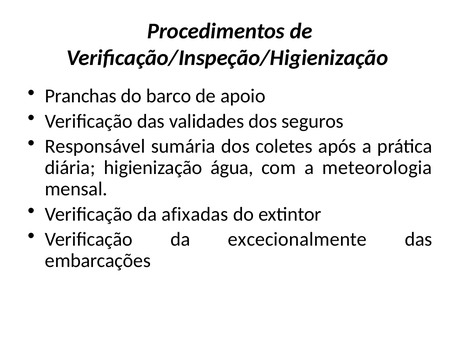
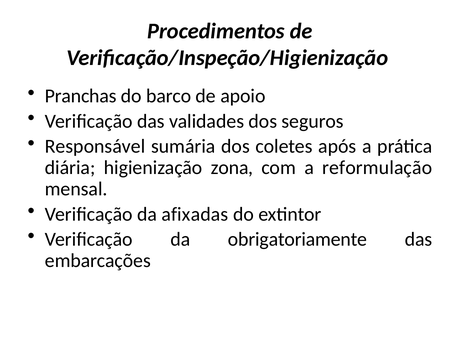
água: água -> zona (232, 168)
meteorologia: meteorologia -> reformulação (377, 168)
excecionalmente: excecionalmente -> obrigatoriamente (298, 239)
